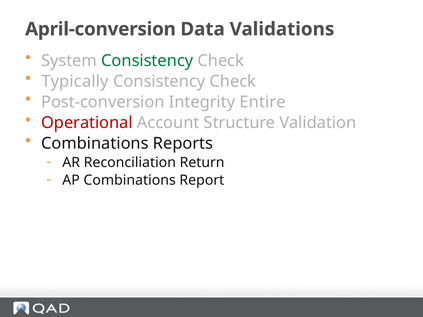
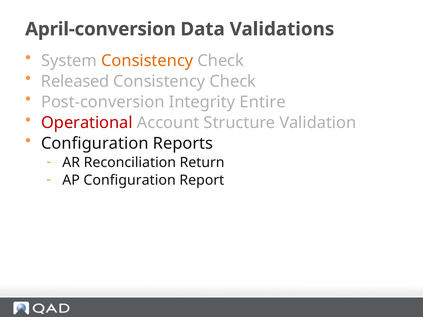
Consistency colour: green -> orange (147, 61)
Typically: Typically -> Released (75, 81)
Combinations: Combinations -> Configuration (95, 144)
AP Combinations: Combinations -> Configuration (130, 180)
